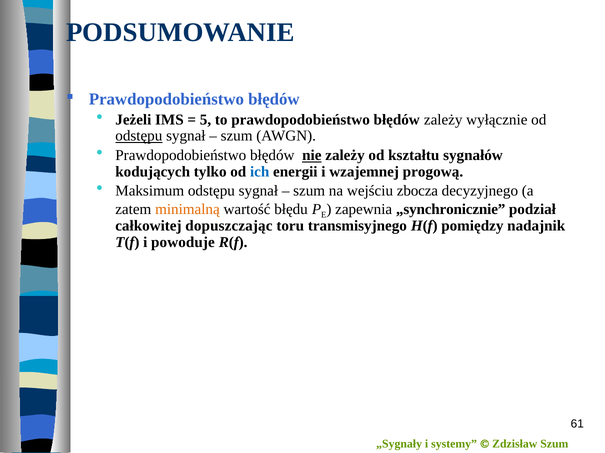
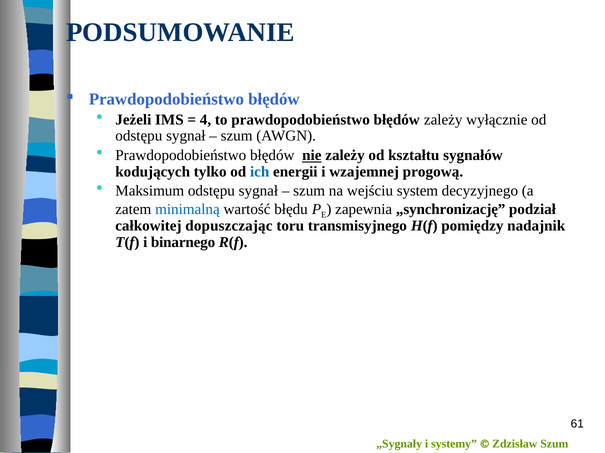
5: 5 -> 4 (206, 120)
odstępu underline: present -> none (139, 136)
zbocza: zbocza -> system (417, 191)
minimalną colour: orange -> blue (187, 209)
„synchronicznie: „synchronicznie -> „synchronizację (451, 209)
powoduje: powoduje -> binarnego (183, 243)
